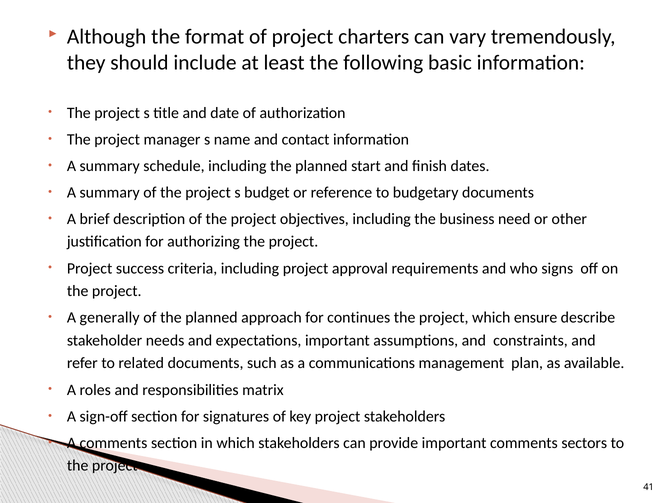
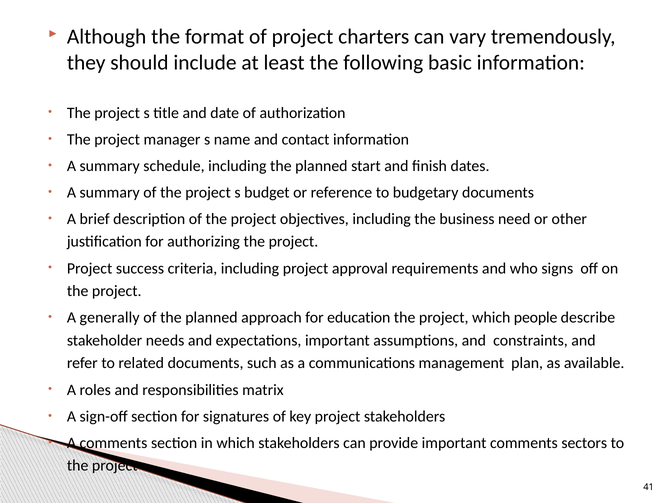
continues: continues -> education (359, 317)
ensure: ensure -> people (536, 317)
